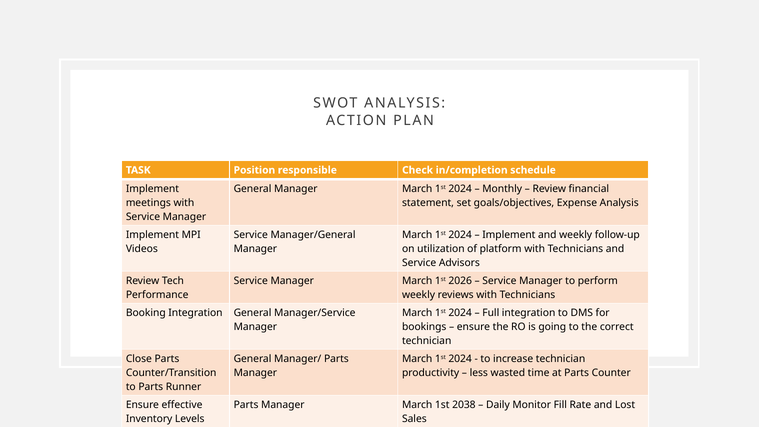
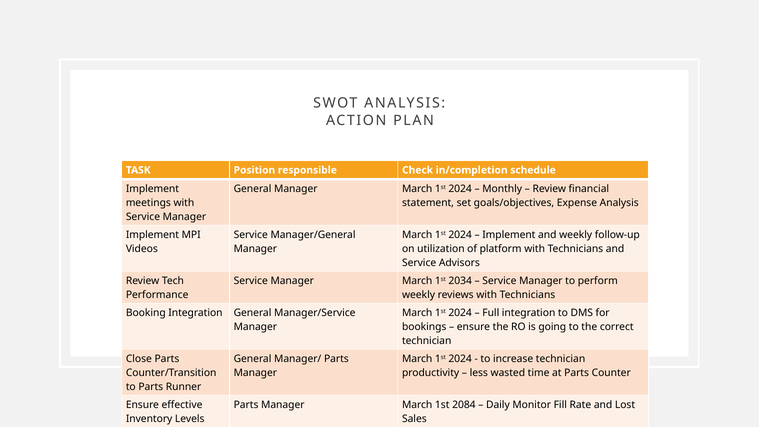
2026: 2026 -> 2034 (460, 281)
2038: 2038 -> 2084 (464, 405)
